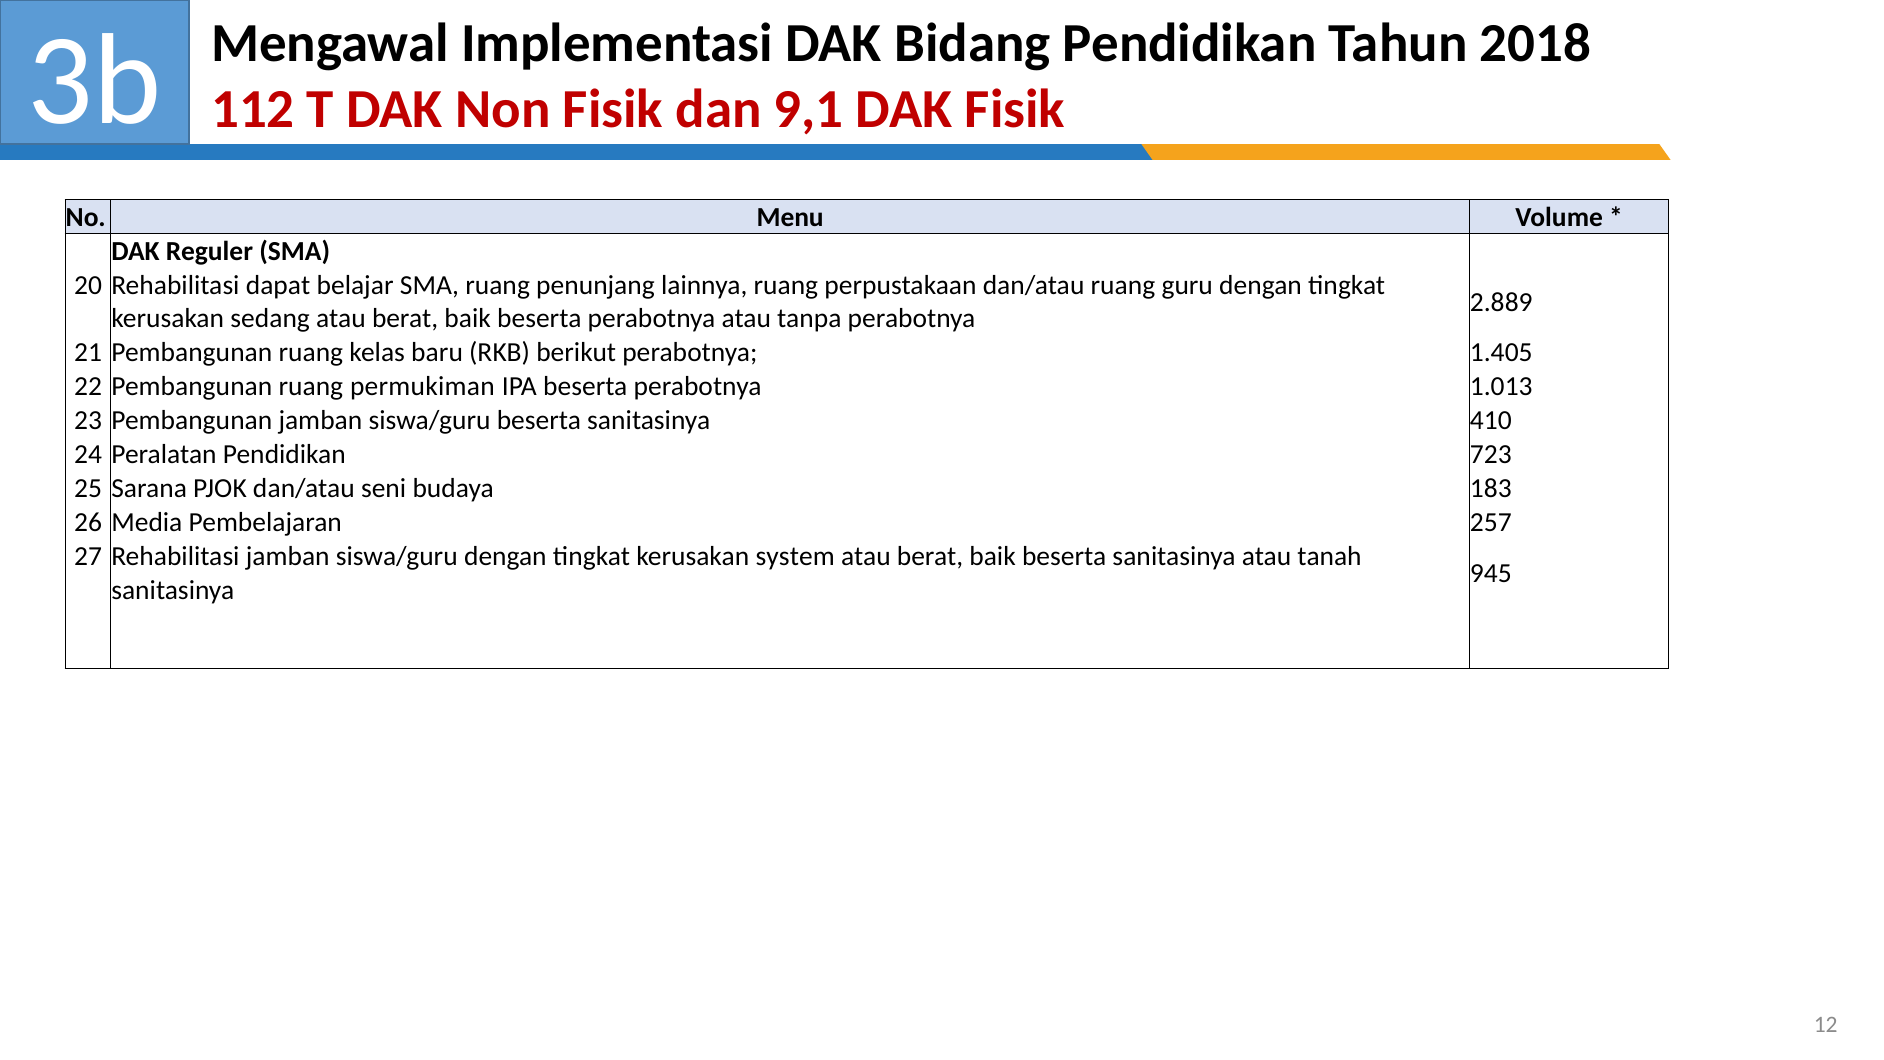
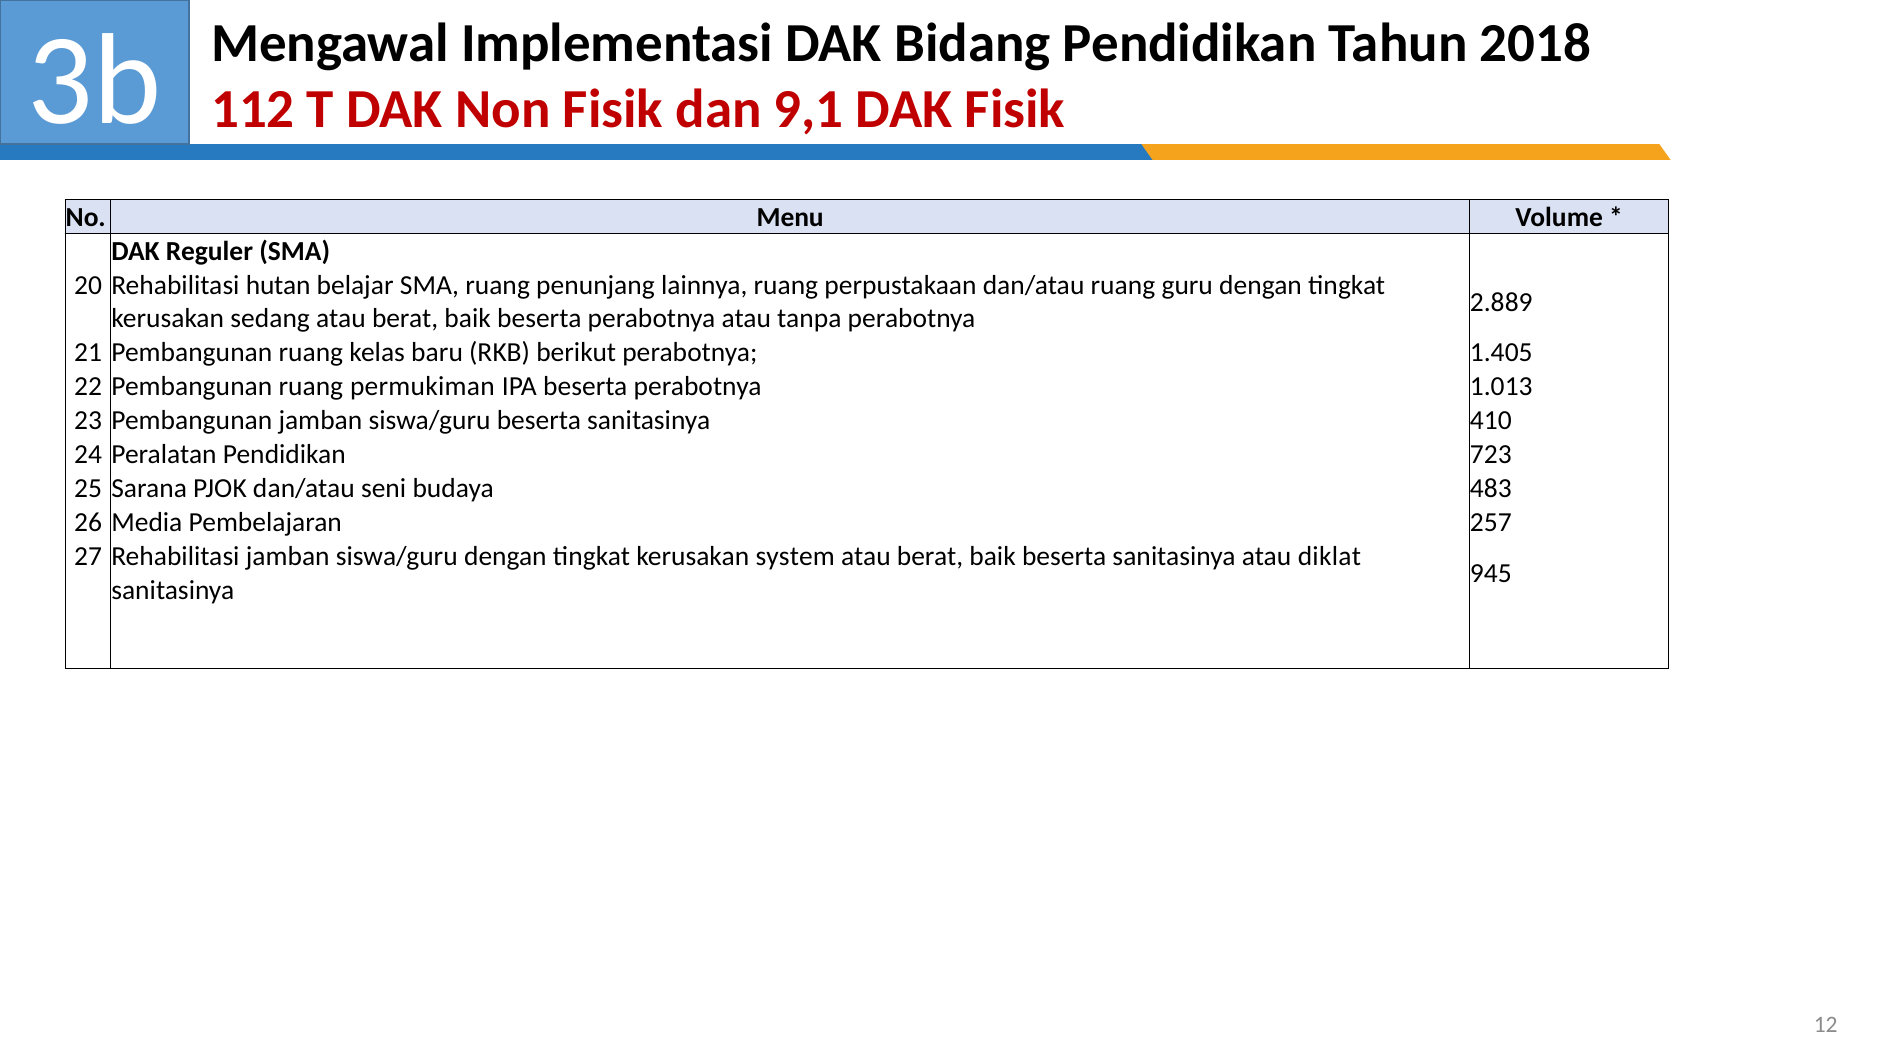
dapat: dapat -> hutan (278, 285)
183: 183 -> 483 (1491, 489)
tanah: tanah -> diklat (1329, 557)
